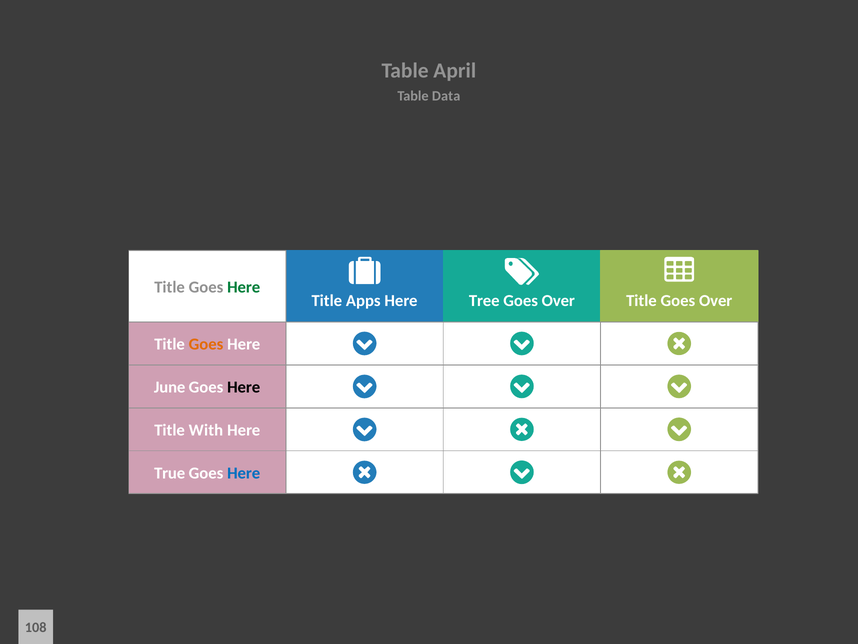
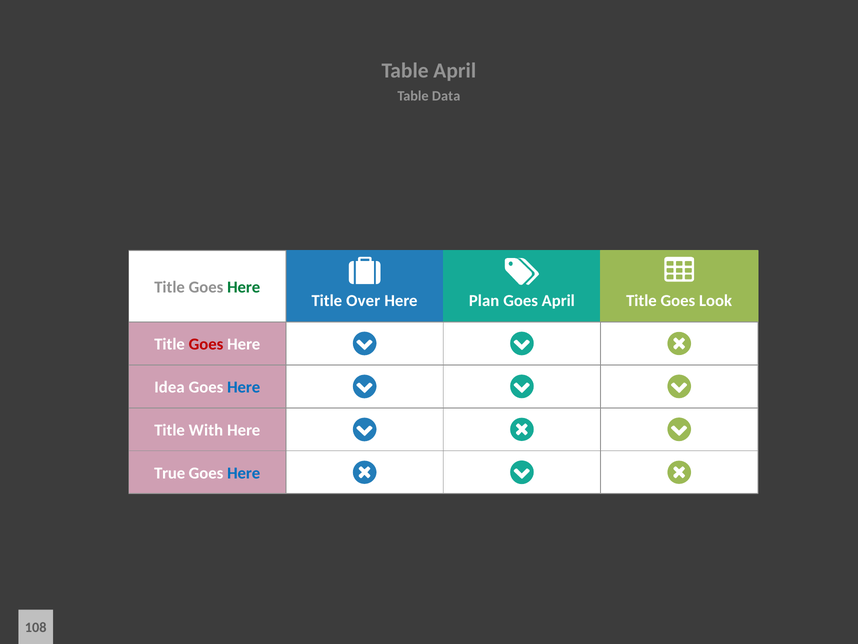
Apps: Apps -> Over (363, 301)
Tree: Tree -> Plan (484, 301)
Over: Over -> April (558, 301)
Title Goes Over: Over -> Look (716, 301)
Goes colour: orange -> red (206, 344)
June: June -> Idea (170, 387)
Here colour: black -> blue (244, 387)
